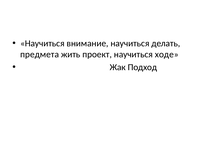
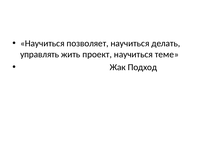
внимание: внимание -> позволяет (88, 43)
предмета: предмета -> управлять (40, 54)
ходе: ходе -> теме (167, 54)
